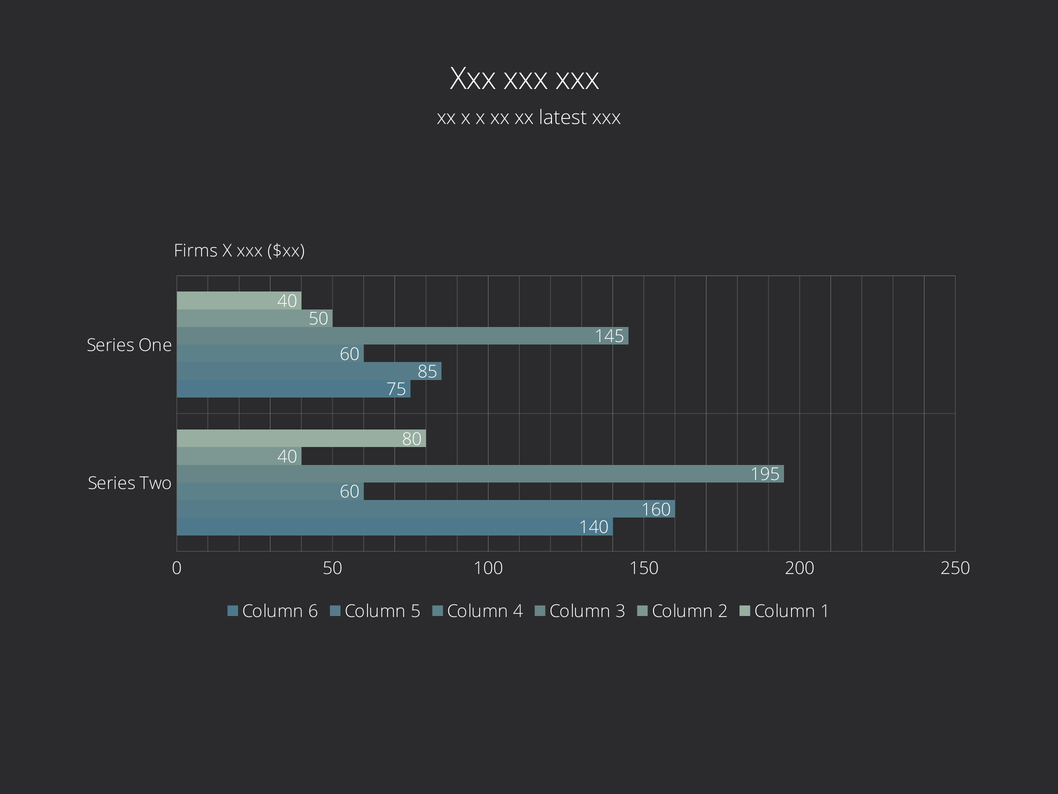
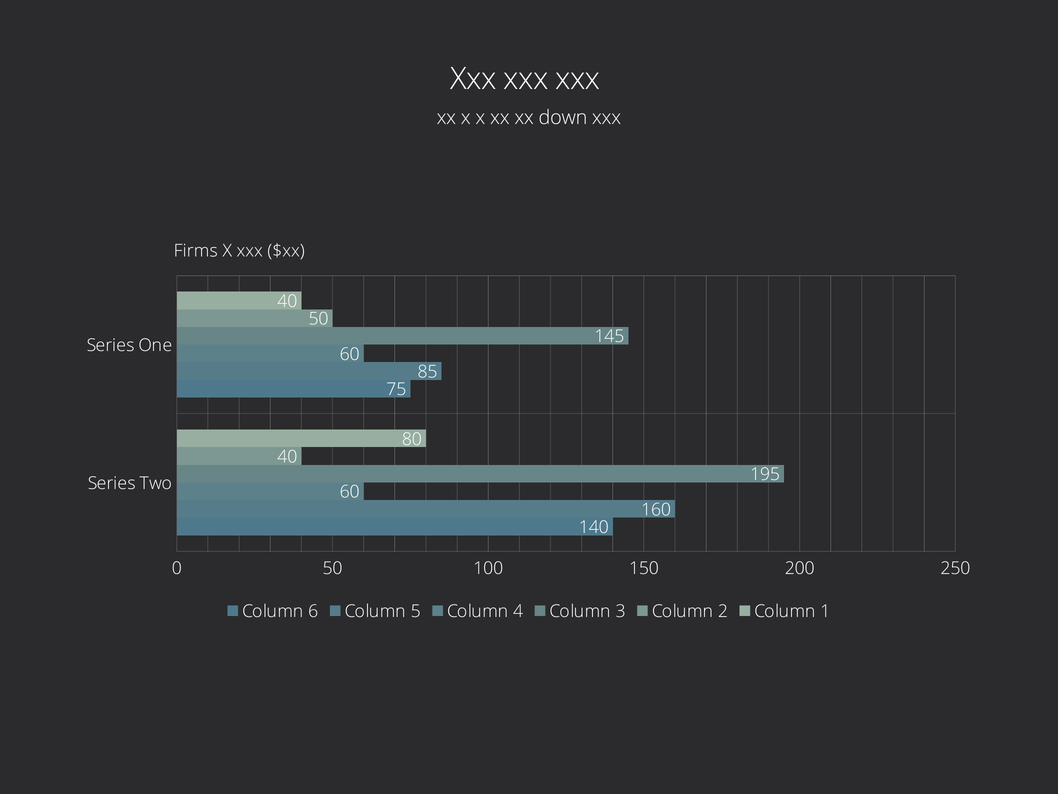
latest: latest -> down (563, 118)
